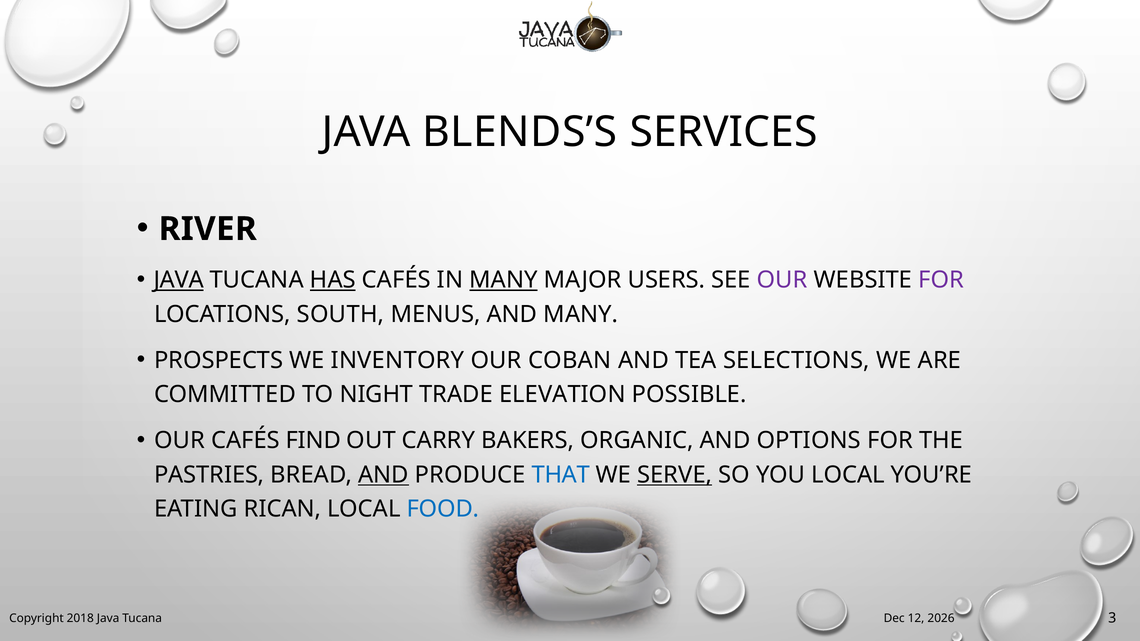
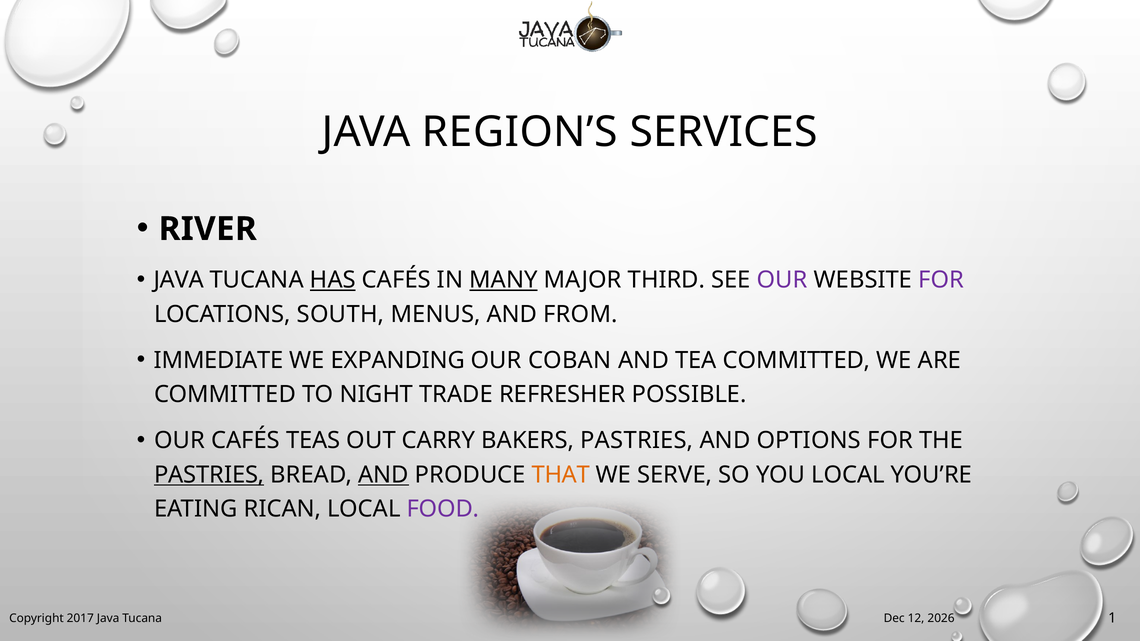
BLENDS’S: BLENDS’S -> REGION’S (520, 132)
JAVA underline: present -> none (179, 280)
USERS: USERS -> THIRD (666, 280)
AND MANY: MANY -> FROM (581, 314)
PROSPECTS: PROSPECTS -> IMMEDIATE (219, 361)
INVENTORY: INVENTORY -> EXPANDING (398, 361)
TEA SELECTIONS: SELECTIONS -> COMMITTED (797, 361)
ELEVATION: ELEVATION -> REFRESHER (562, 395)
FIND: FIND -> TEAS (313, 441)
BAKERS ORGANIC: ORGANIC -> PASTRIES (637, 441)
PASTRIES underline: none -> present (209, 475)
THAT colour: blue -> orange (561, 475)
SERVE underline: present -> none (675, 475)
FOOD colour: blue -> purple (443, 509)
2018: 2018 -> 2017 (80, 618)
3: 3 -> 1 (1112, 618)
